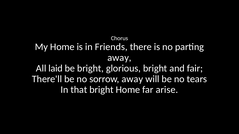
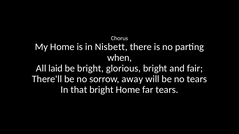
Friends: Friends -> Nisbett (111, 47)
away: away -> when (120, 58)
far arise: arise -> tears (167, 90)
